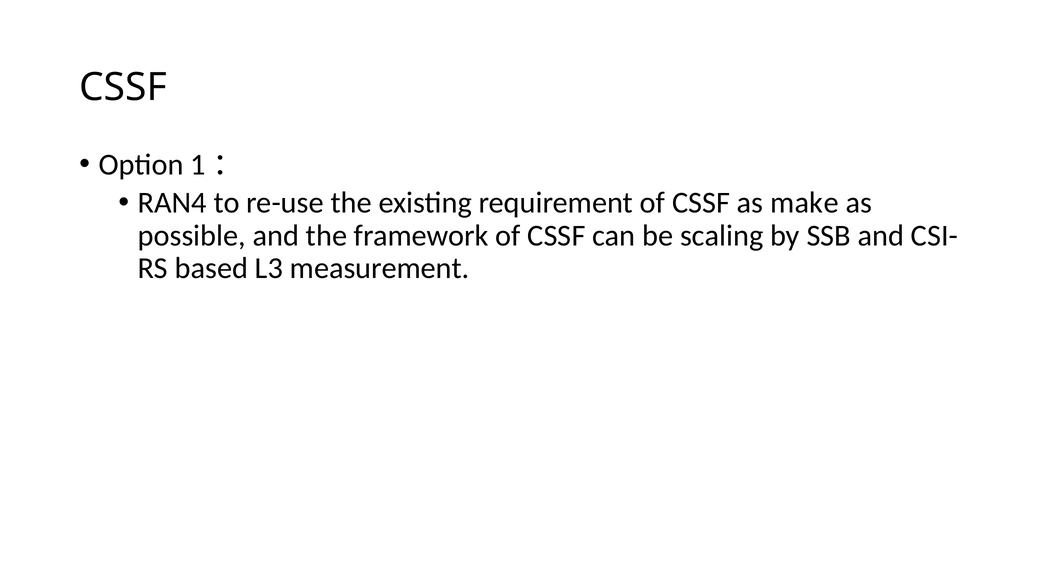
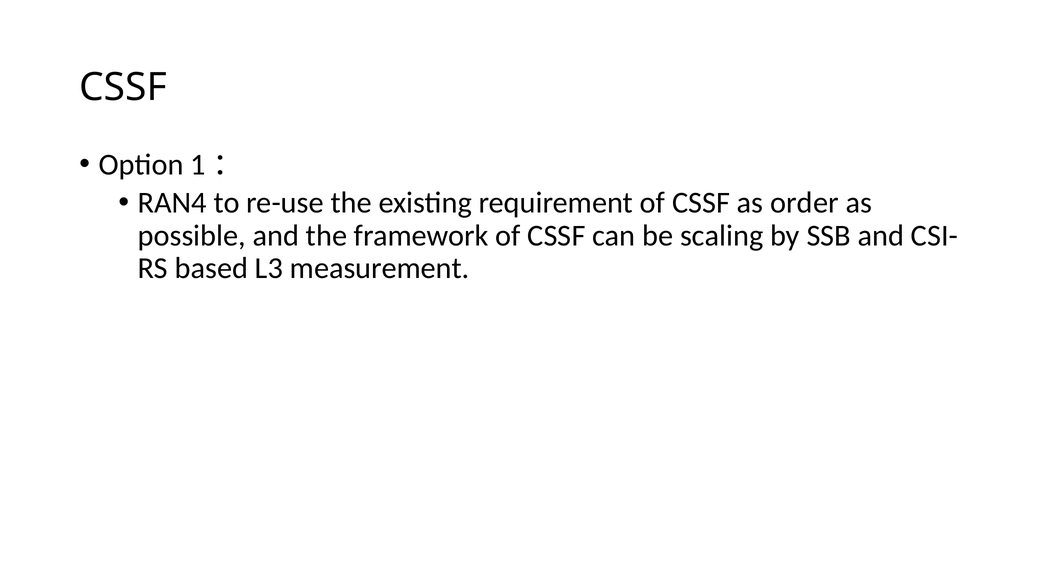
make: make -> order (804, 203)
